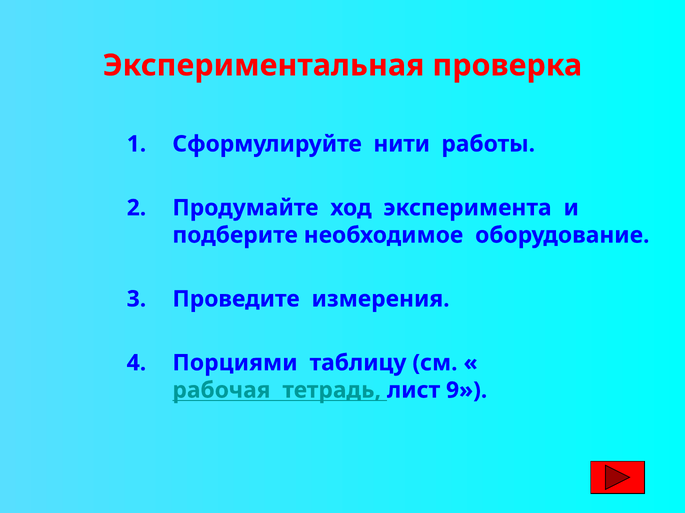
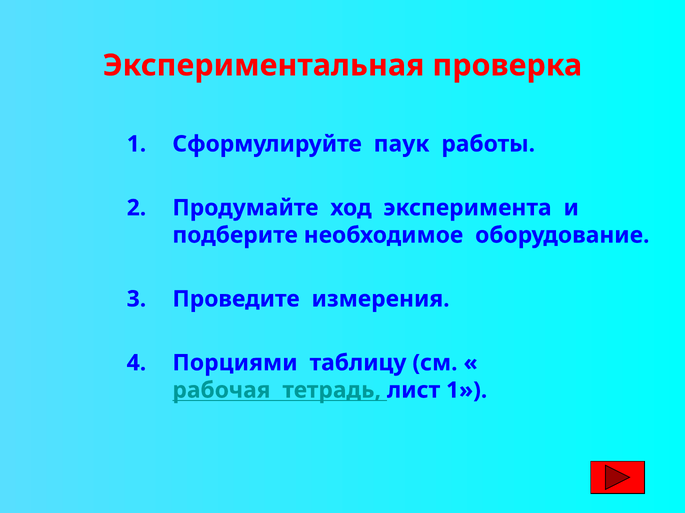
нити: нити -> паук (402, 144)
лист 9: 9 -> 1 (467, 391)
